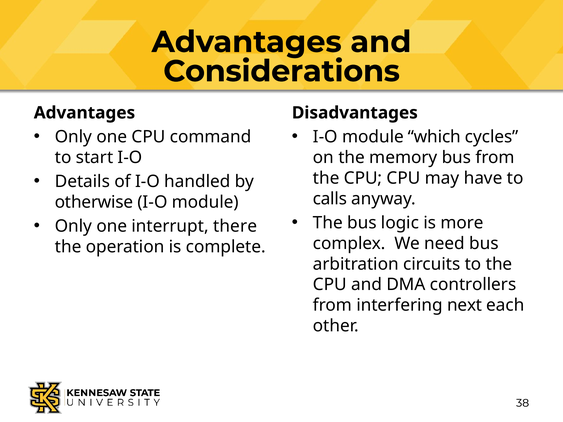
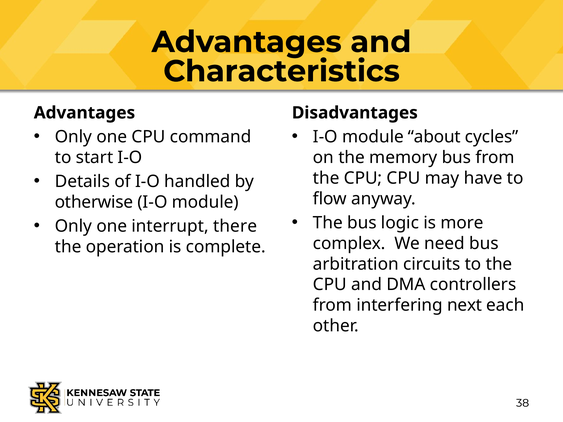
Considerations: Considerations -> Characteristics (282, 71)
which: which -> about (434, 137)
calls: calls -> flow (330, 199)
